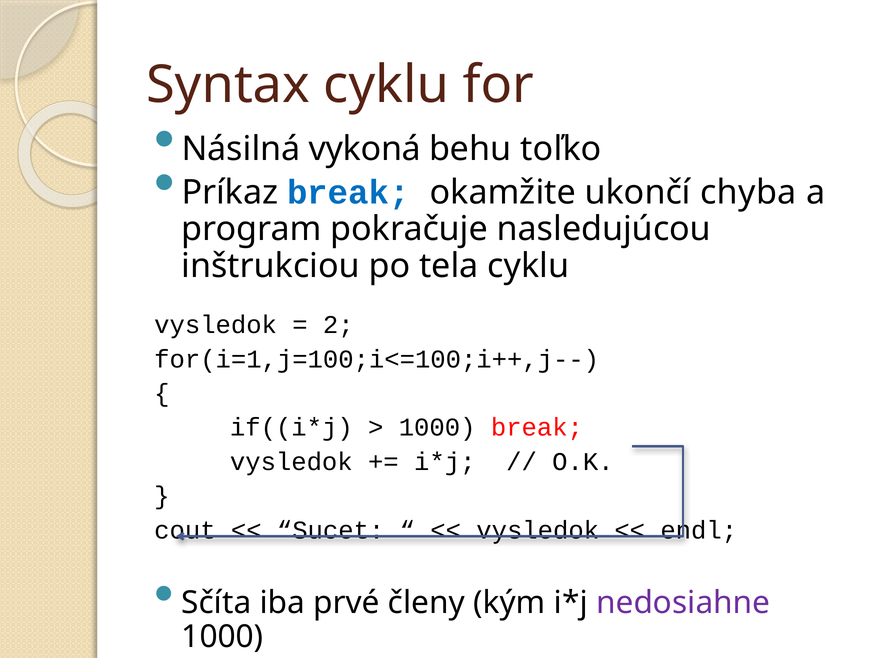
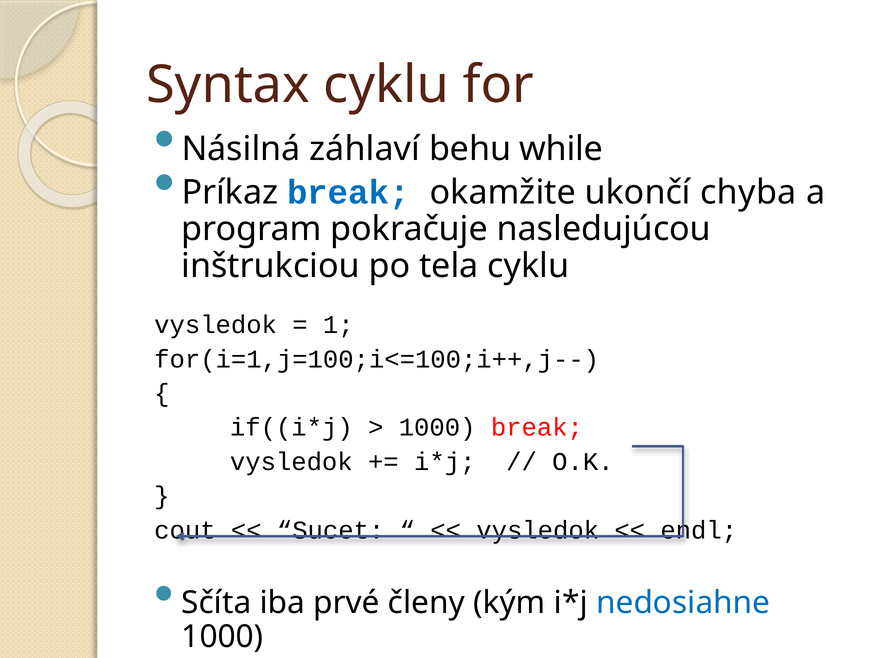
vykoná: vykoná -> záhlaví (365, 149)
toľko: toľko -> while (561, 149)
2: 2 -> 1 (338, 325)
nedosiahne colour: purple -> blue (683, 602)
